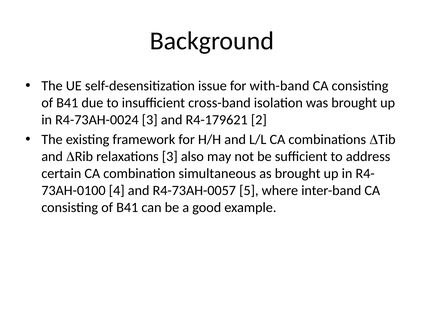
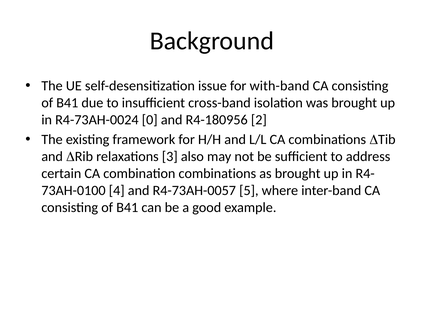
R4-73AH-0024 3: 3 -> 0 (150, 120)
R4-179621: R4-179621 -> R4-180956 (217, 120)
combination simultaneous: simultaneous -> combinations (217, 173)
